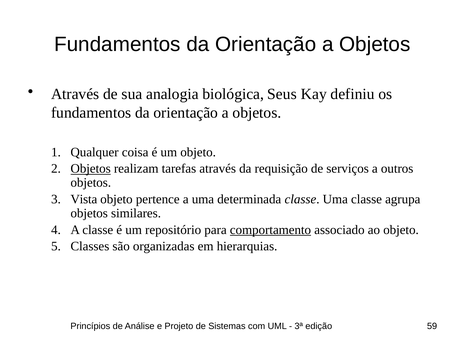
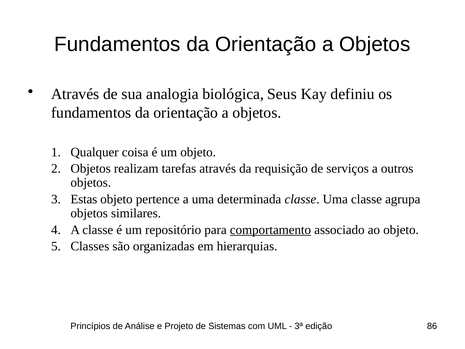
Objetos underline: present -> none (91, 169)
Vista: Vista -> Estas (84, 199)
59: 59 -> 86 (432, 326)
